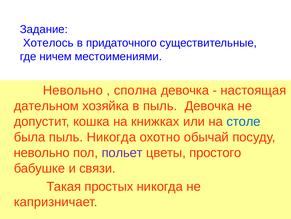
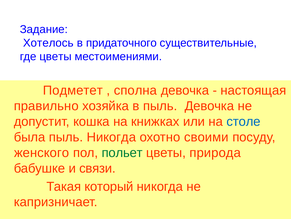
где ничем: ничем -> цветы (56, 56)
Невольно: Невольно -> Подметет (73, 90)
дательном: дательном -> правильно (46, 106)
обычай: обычай -> своими (206, 137)
невольно: невольно -> женского (42, 152)
польет colour: purple -> green (122, 152)
простого: простого -> природа (215, 152)
простых: простых -> который (109, 186)
